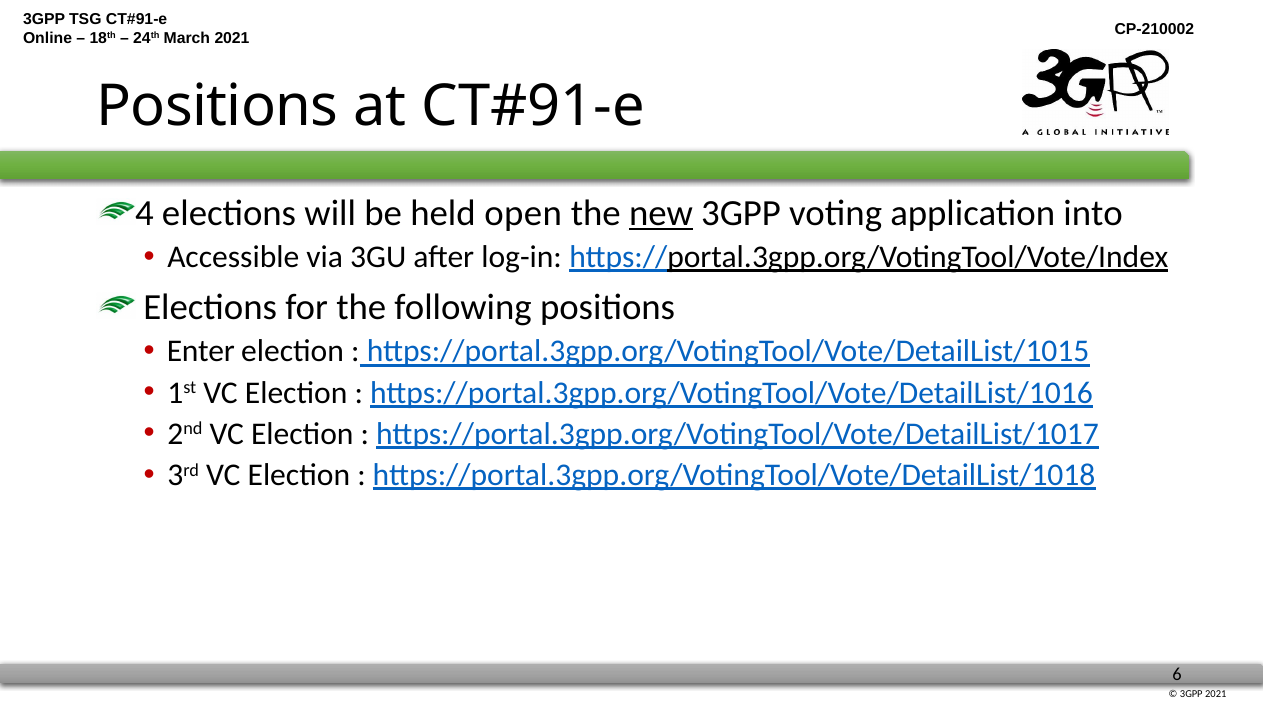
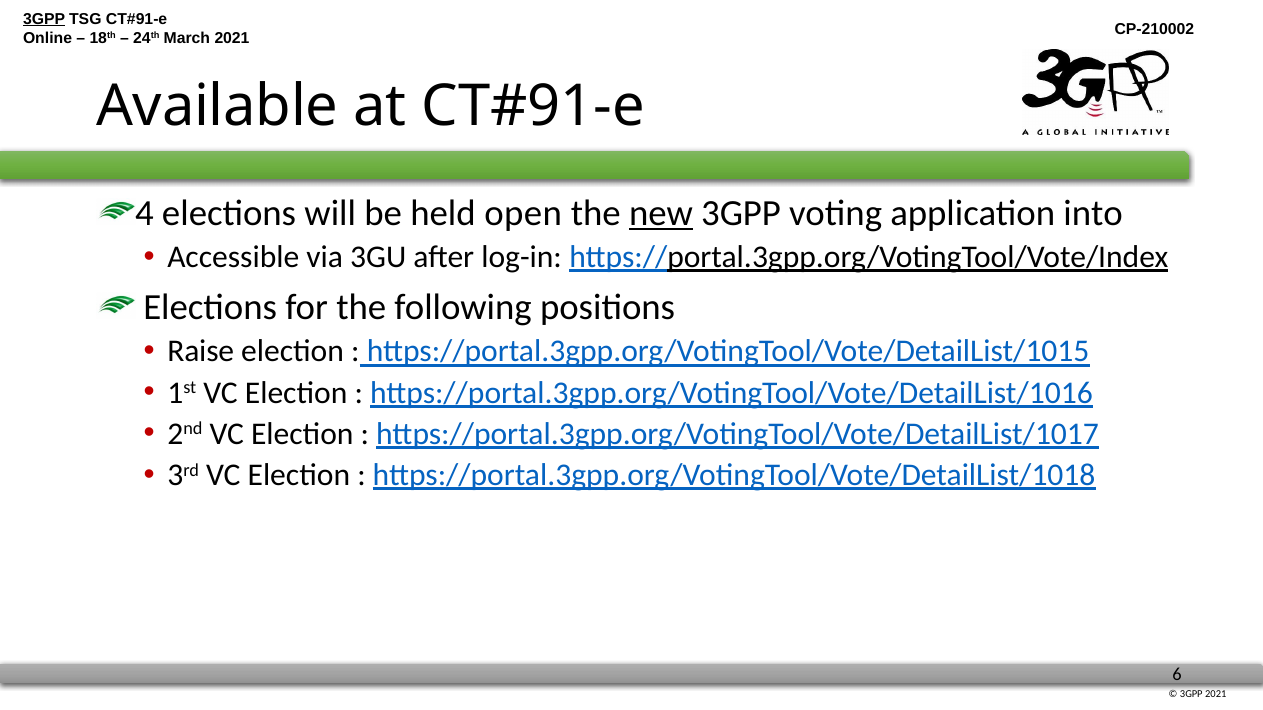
3GPP underline: none -> present (44, 19)
Positions: Positions -> Available (217, 106)
Enter: Enter -> Raise (201, 352)
